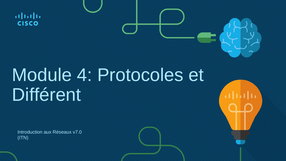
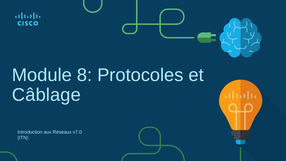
4: 4 -> 8 (85, 75)
Différent: Différent -> Câblage (46, 95)
